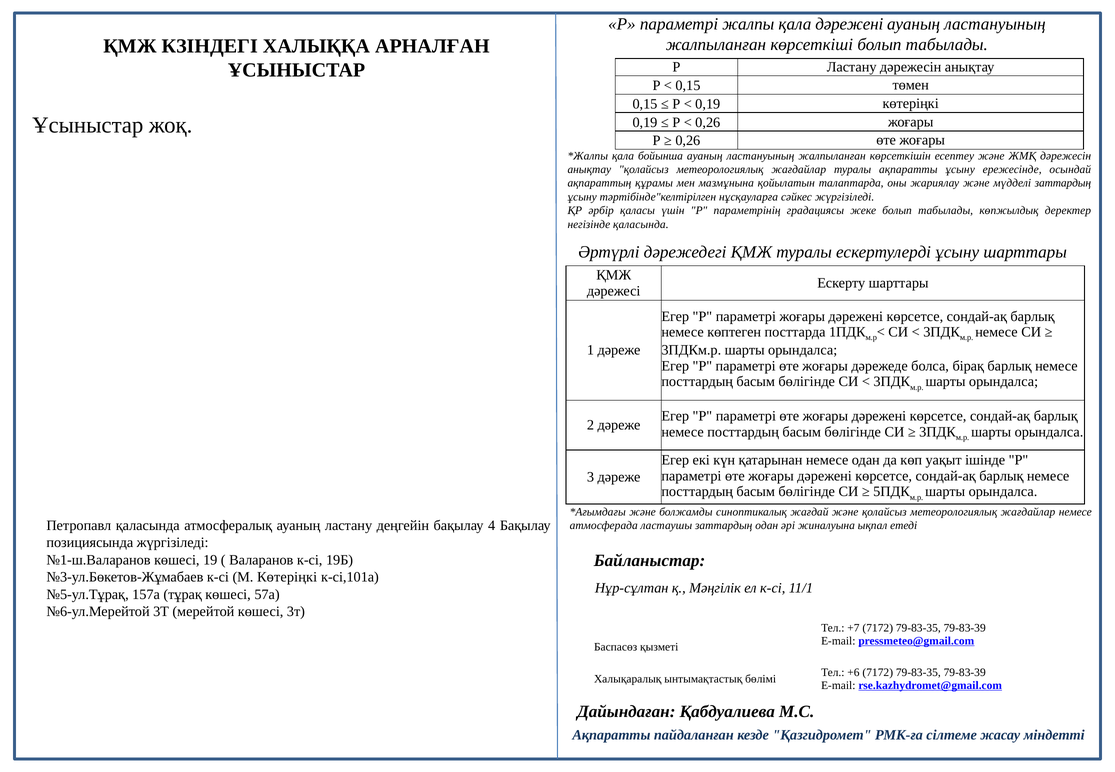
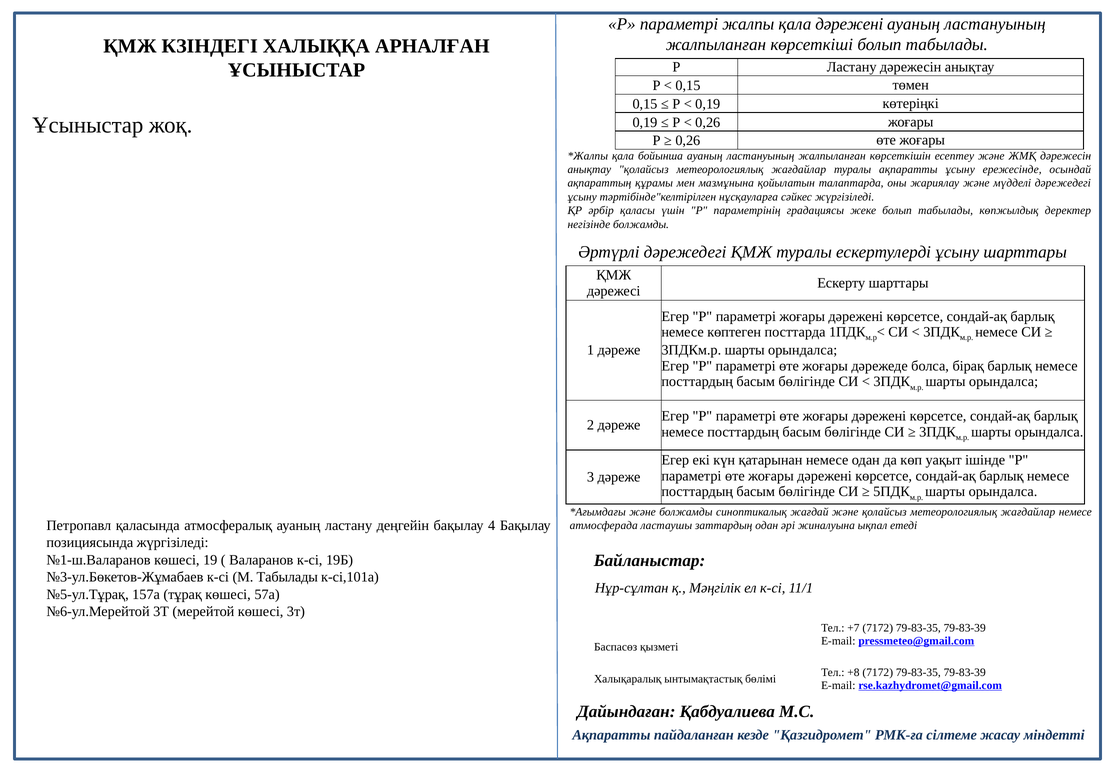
мүдделі заттардың: заттардың -> дәрежедегі (1063, 183)
негізінде қаласында: қаласында -> болжамды (641, 224)
М Көтеріңкі: Көтеріңкі -> Табылады (287, 577)
+6: +6 -> +8 (853, 673)
